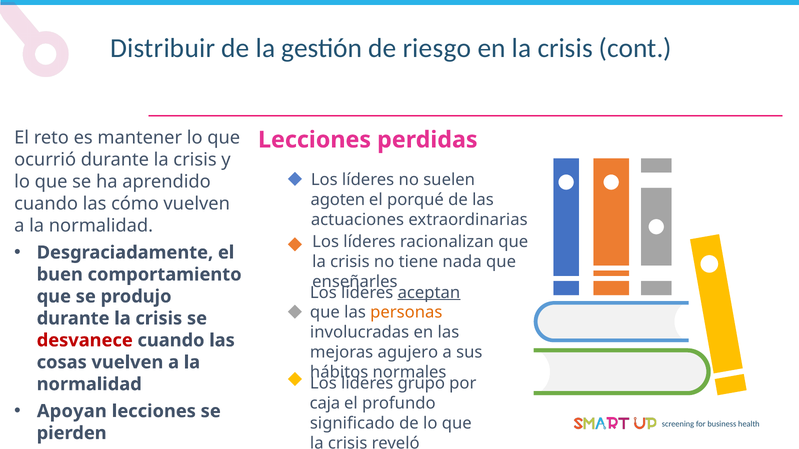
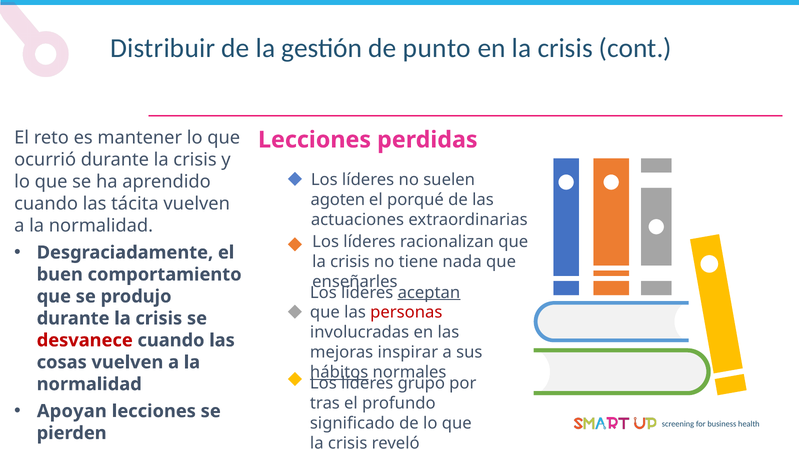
riesgo: riesgo -> punto (437, 48)
cómo: cómo -> tácita (135, 204)
personas colour: orange -> red (406, 313)
agujero: agujero -> inspirar (408, 353)
hábitos underline: none -> present (339, 373)
caja: caja -> tras (325, 404)
